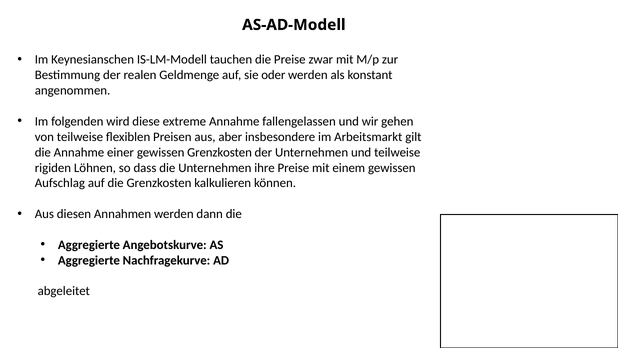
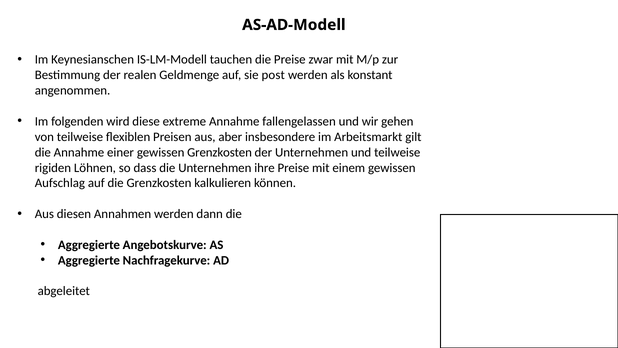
oder: oder -> post (273, 75)
